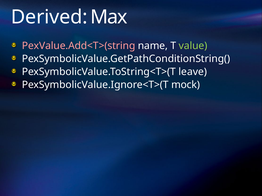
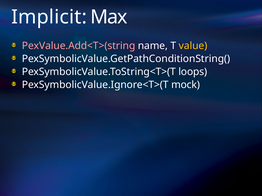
Derived: Derived -> Implicit (49, 17)
value colour: light green -> yellow (193, 46)
leave: leave -> loops (193, 72)
